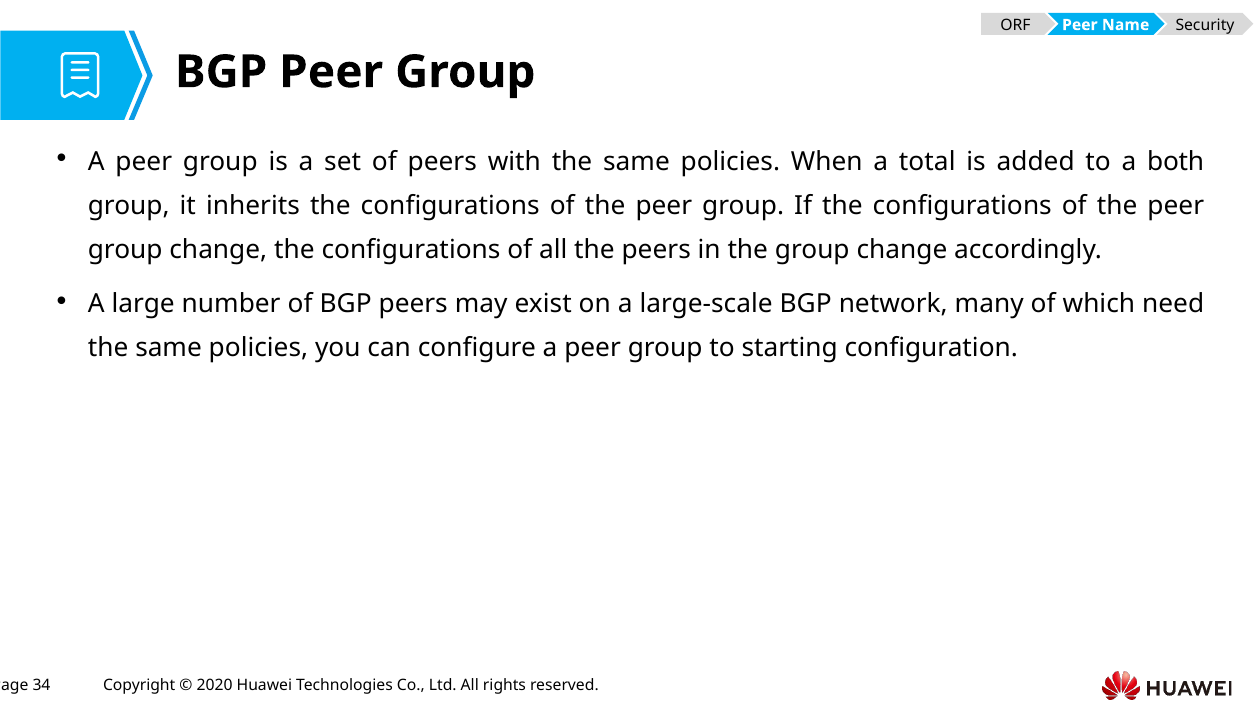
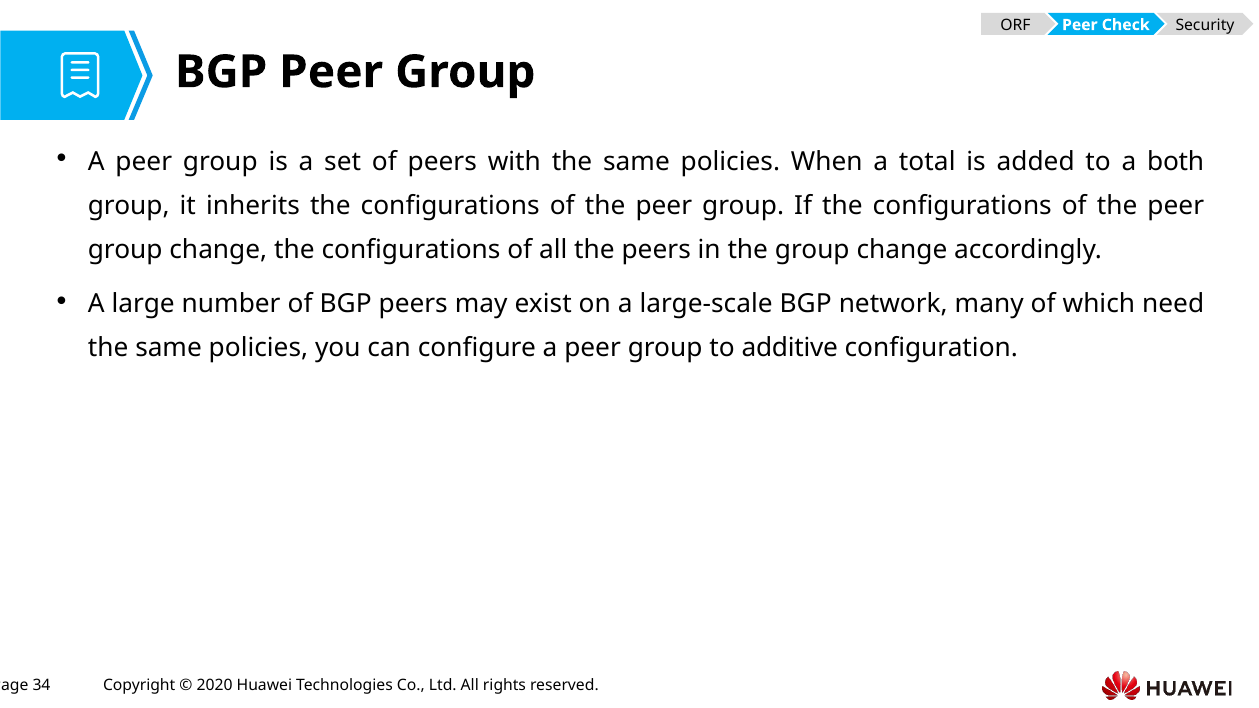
Name: Name -> Check (1126, 25)
starting: starting -> additive (790, 348)
